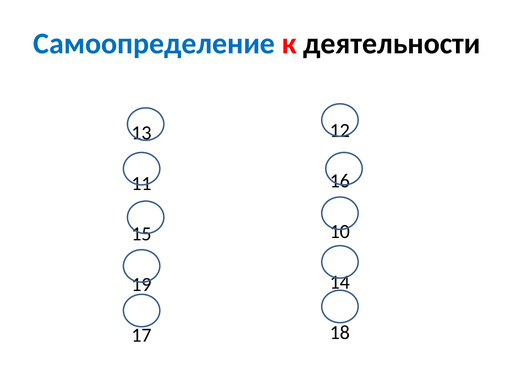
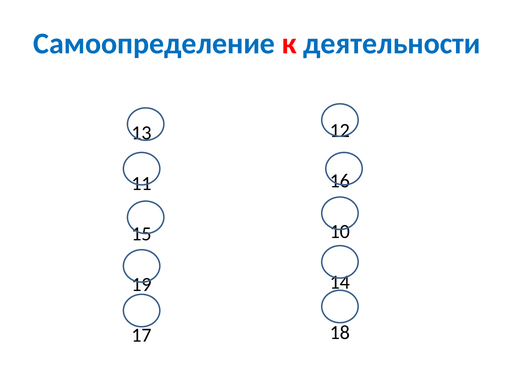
деятельности colour: black -> blue (392, 43)
